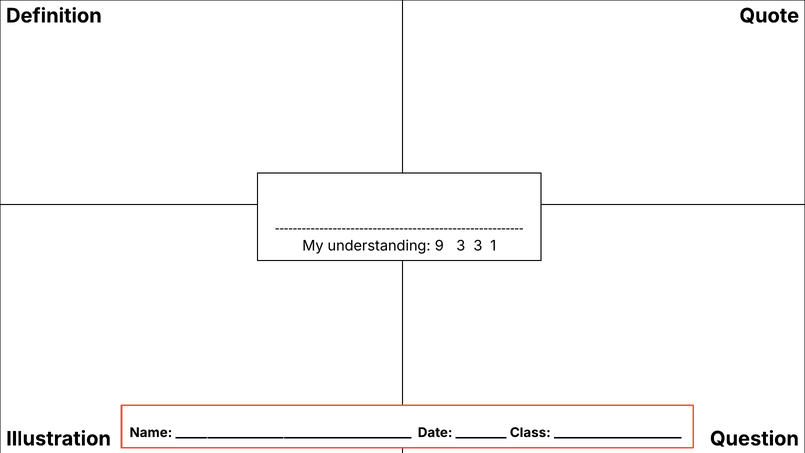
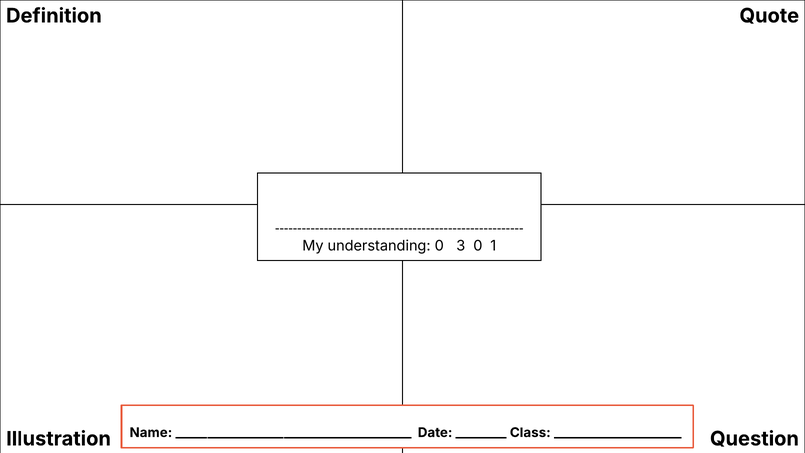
understanding 9: 9 -> 0 (439, 246)
3 3: 3 -> 0 (478, 246)
